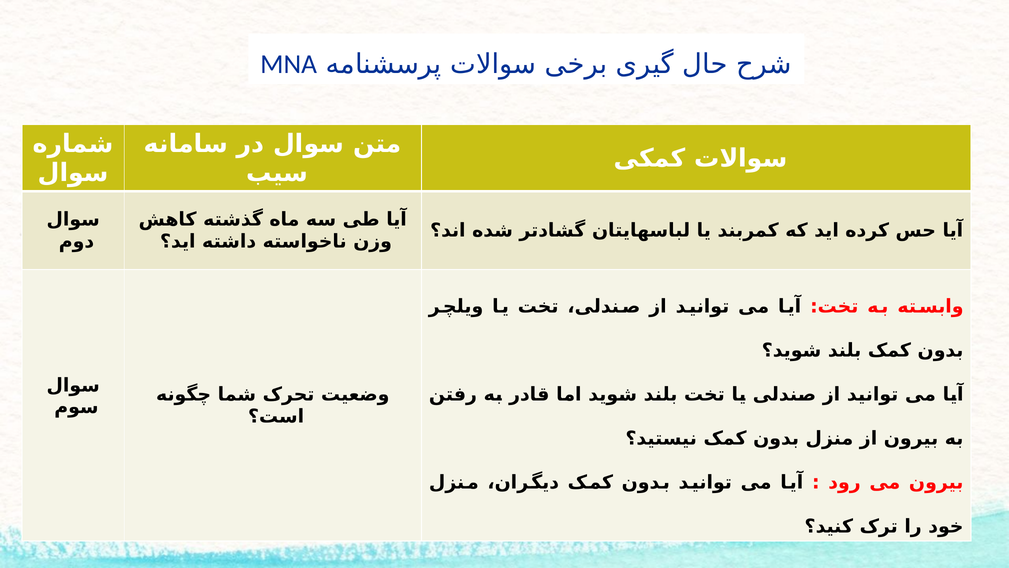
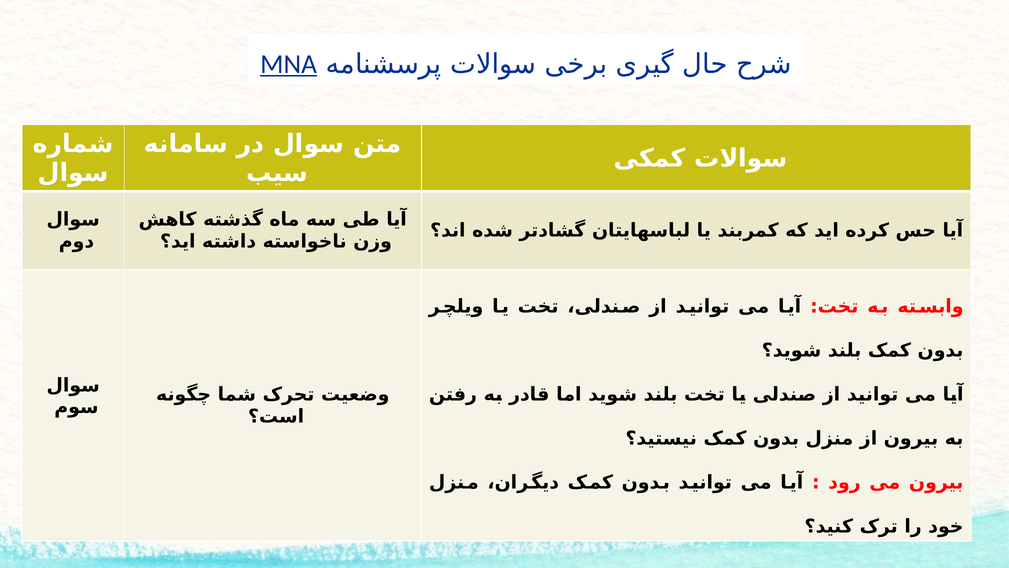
MNA underline: none -> present (289, 64)
